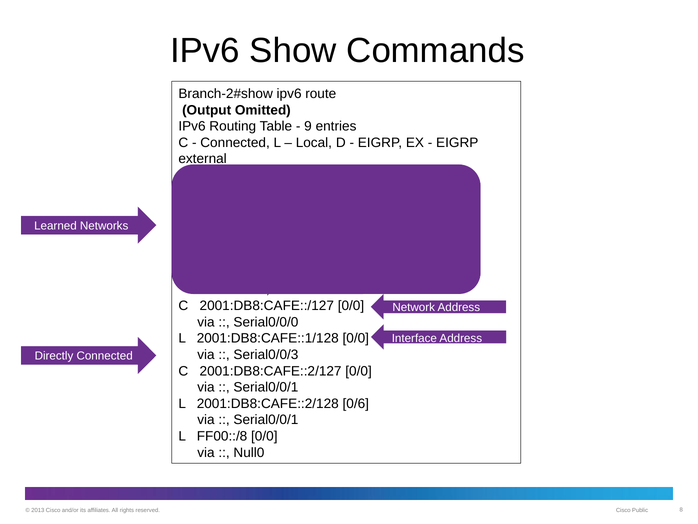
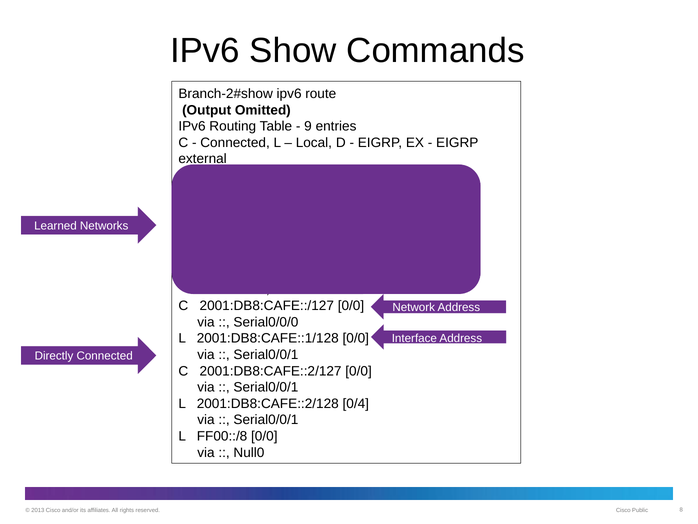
Serial0/0/3: Serial0/0/3 -> Serial0/0/1 (266, 354)
0/6: 0/6 -> 0/4 (356, 403)
